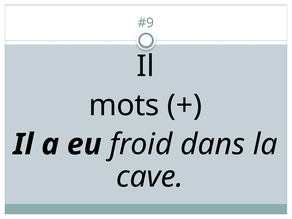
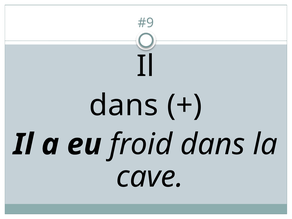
mots: mots -> dans (124, 105)
